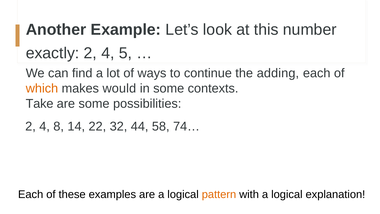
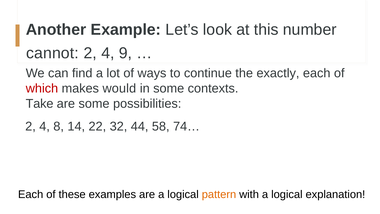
exactly: exactly -> cannot (52, 53)
5: 5 -> 9 (125, 53)
adding: adding -> exactly (278, 73)
which colour: orange -> red (42, 88)
